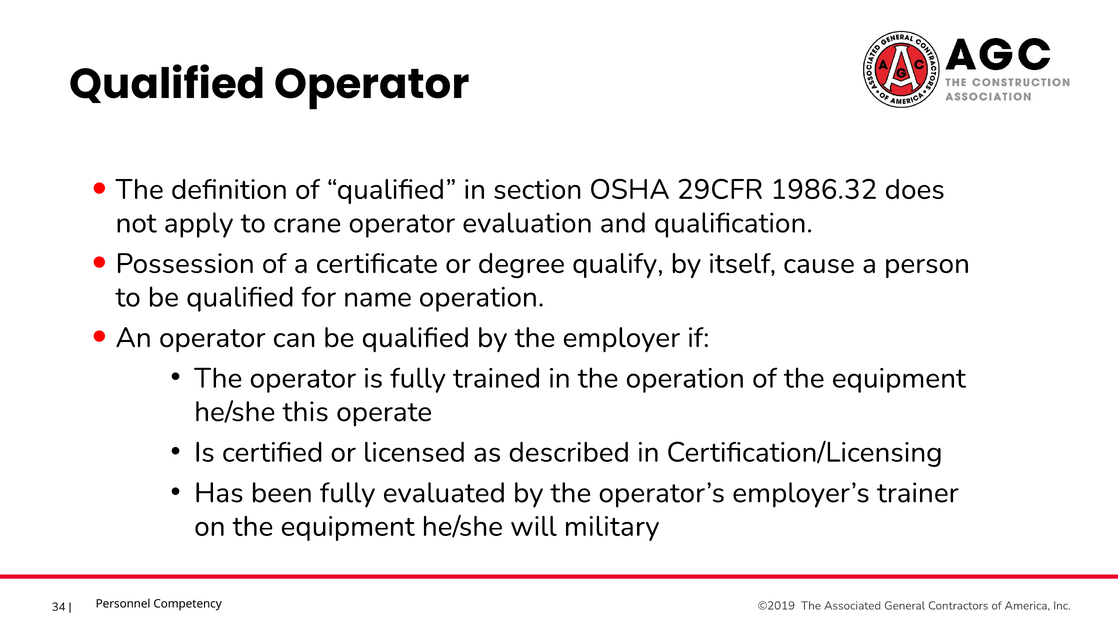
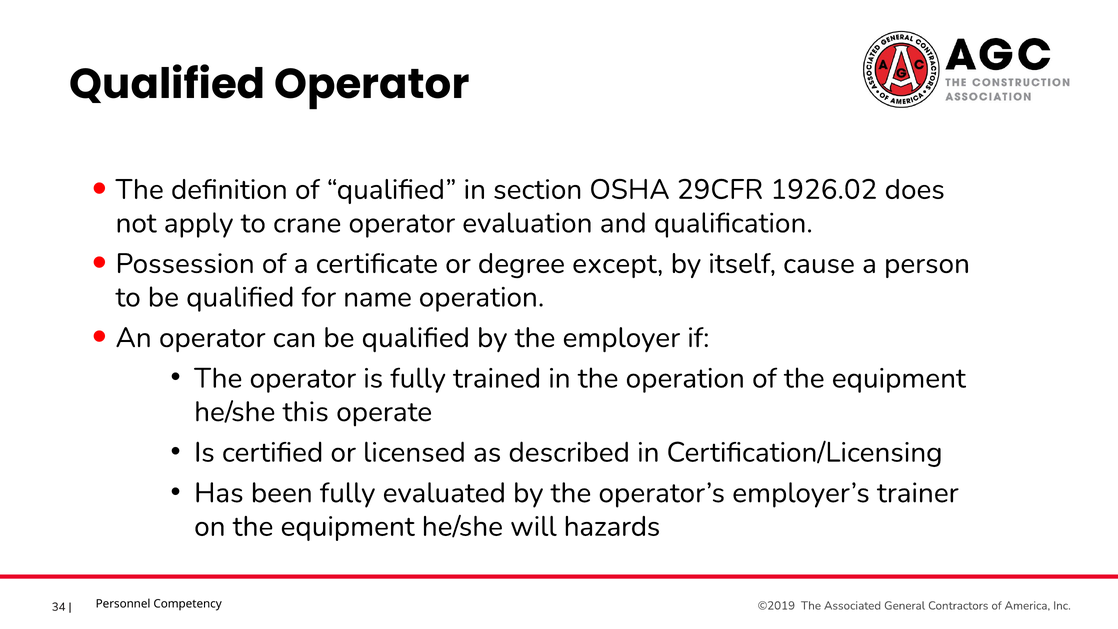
1986.32: 1986.32 -> 1926.02 (824, 190)
qualify: qualify -> except (618, 264)
military: military -> hazards (612, 526)
